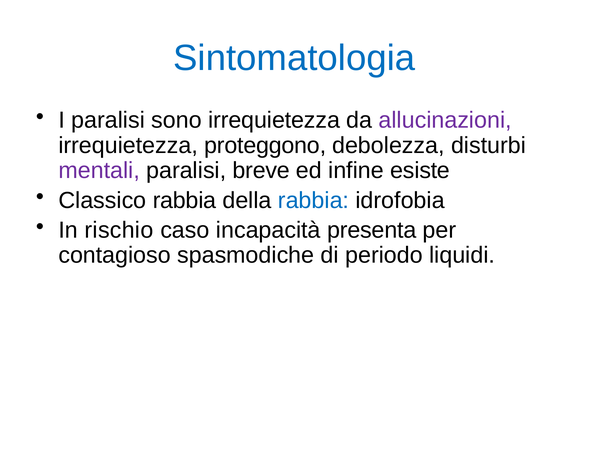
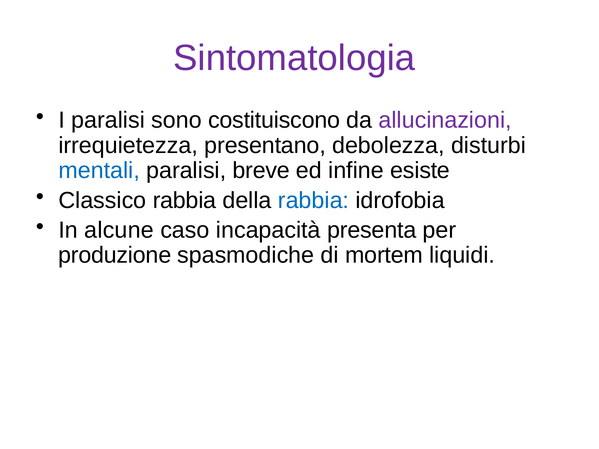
Sintomatologia colour: blue -> purple (294, 58)
sono irrequietezza: irrequietezza -> costituiscono (274, 120)
proteggono: proteggono -> presentano (265, 145)
mentali colour: purple -> blue (99, 171)
rischio: rischio -> alcune (119, 230)
contagioso: contagioso -> produzione (115, 255)
periodo: periodo -> mortem (384, 255)
